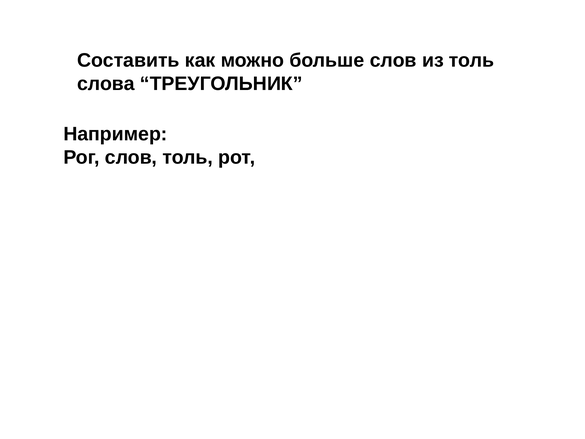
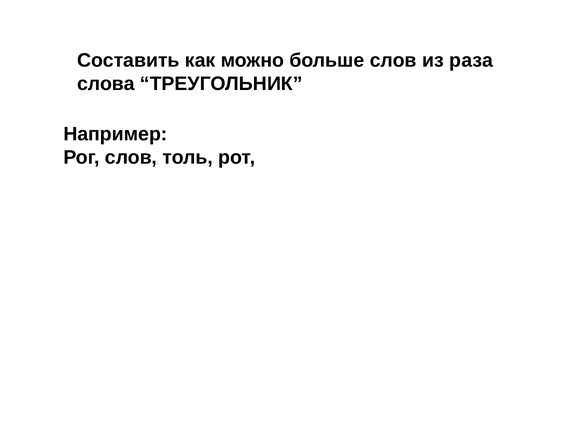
из толь: толь -> раза (471, 60)
